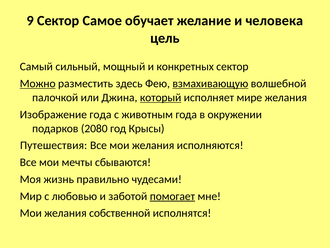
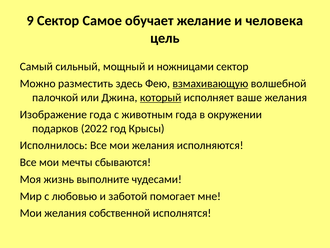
конкретных: конкретных -> ножницами (185, 67)
Можно underline: present -> none (38, 83)
мире: мире -> ваше (249, 97)
2080: 2080 -> 2022 (94, 128)
Путешествия: Путешествия -> Исполнилось (54, 145)
правильно: правильно -> выполните (103, 179)
помогает underline: present -> none (172, 196)
